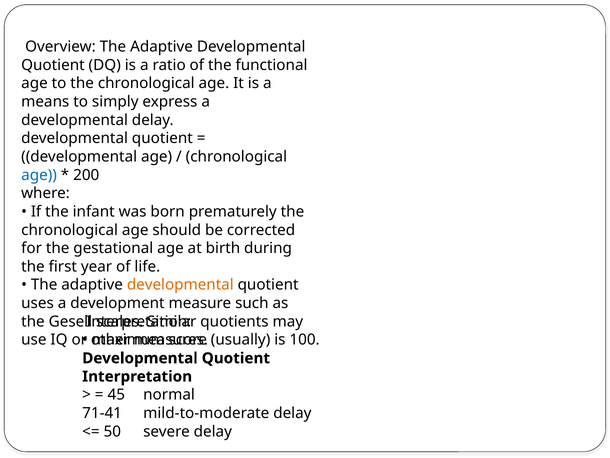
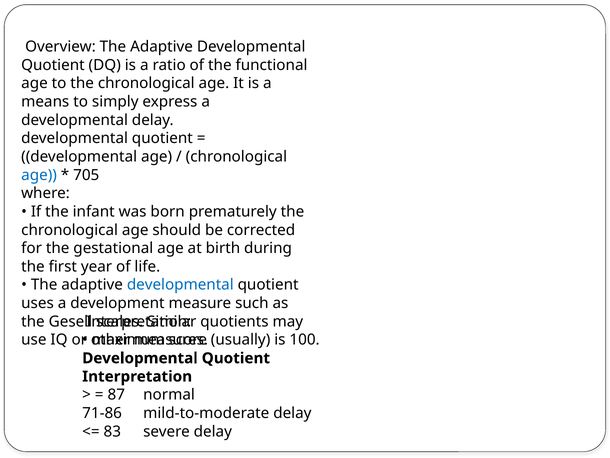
200: 200 -> 705 (86, 175)
developmental colour: orange -> blue (180, 285)
45: 45 -> 87 (116, 394)
71-41: 71-41 -> 71-86 (102, 413)
50: 50 -> 83 (112, 431)
